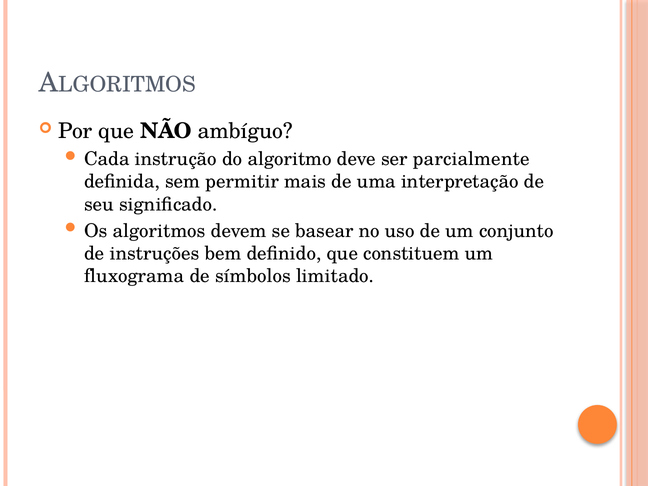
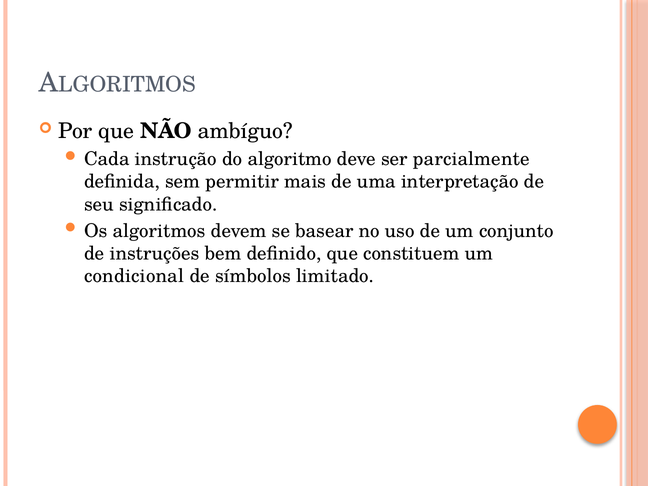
fluxograma: fluxograma -> condicional (134, 276)
